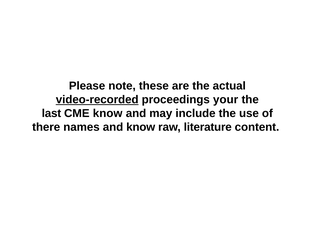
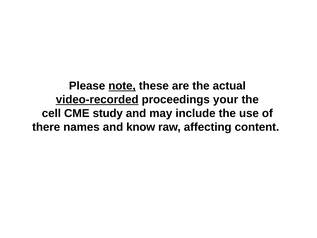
note underline: none -> present (122, 86)
last: last -> cell (51, 113)
CME know: know -> study (108, 113)
literature: literature -> affecting (208, 127)
